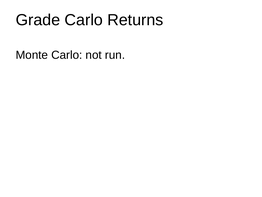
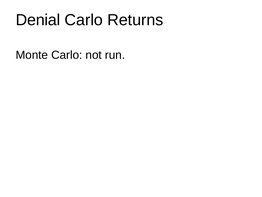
Grade: Grade -> Denial (38, 20)
